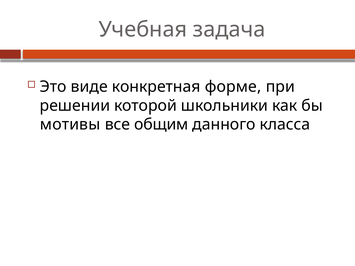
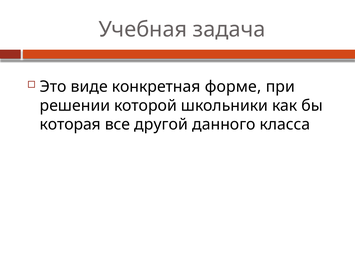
мотивы: мотивы -> которая (70, 125)
общим: общим -> другой (161, 125)
